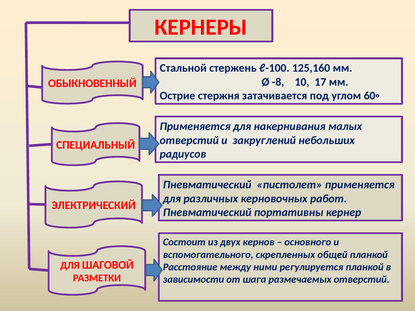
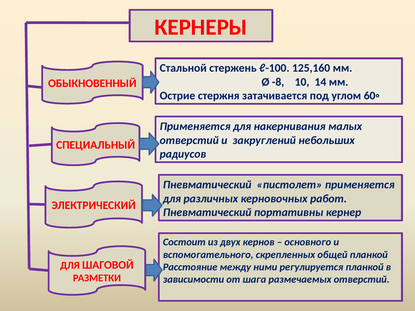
17: 17 -> 14 (320, 82)
